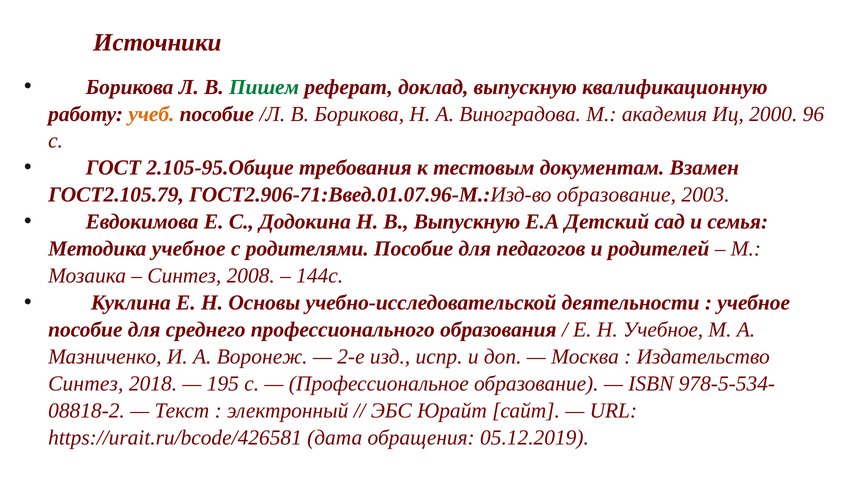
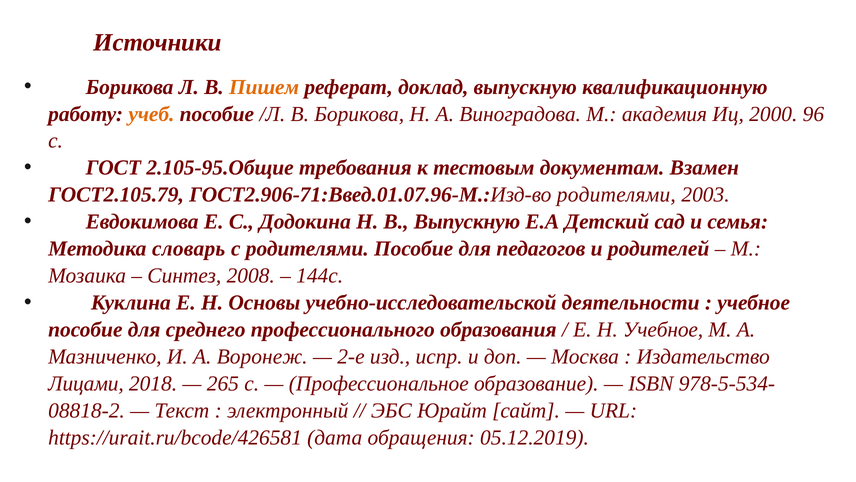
Пишем colour: green -> orange (264, 87)
ГОСТ2.906-71:Введ.01.07.96-М.:Изд-во образование: образование -> родителями (616, 195)
Методика учебное: учебное -> словарь (189, 249)
Синтез: Синтез -> Лицами (86, 383)
195: 195 -> 265 (223, 383)
